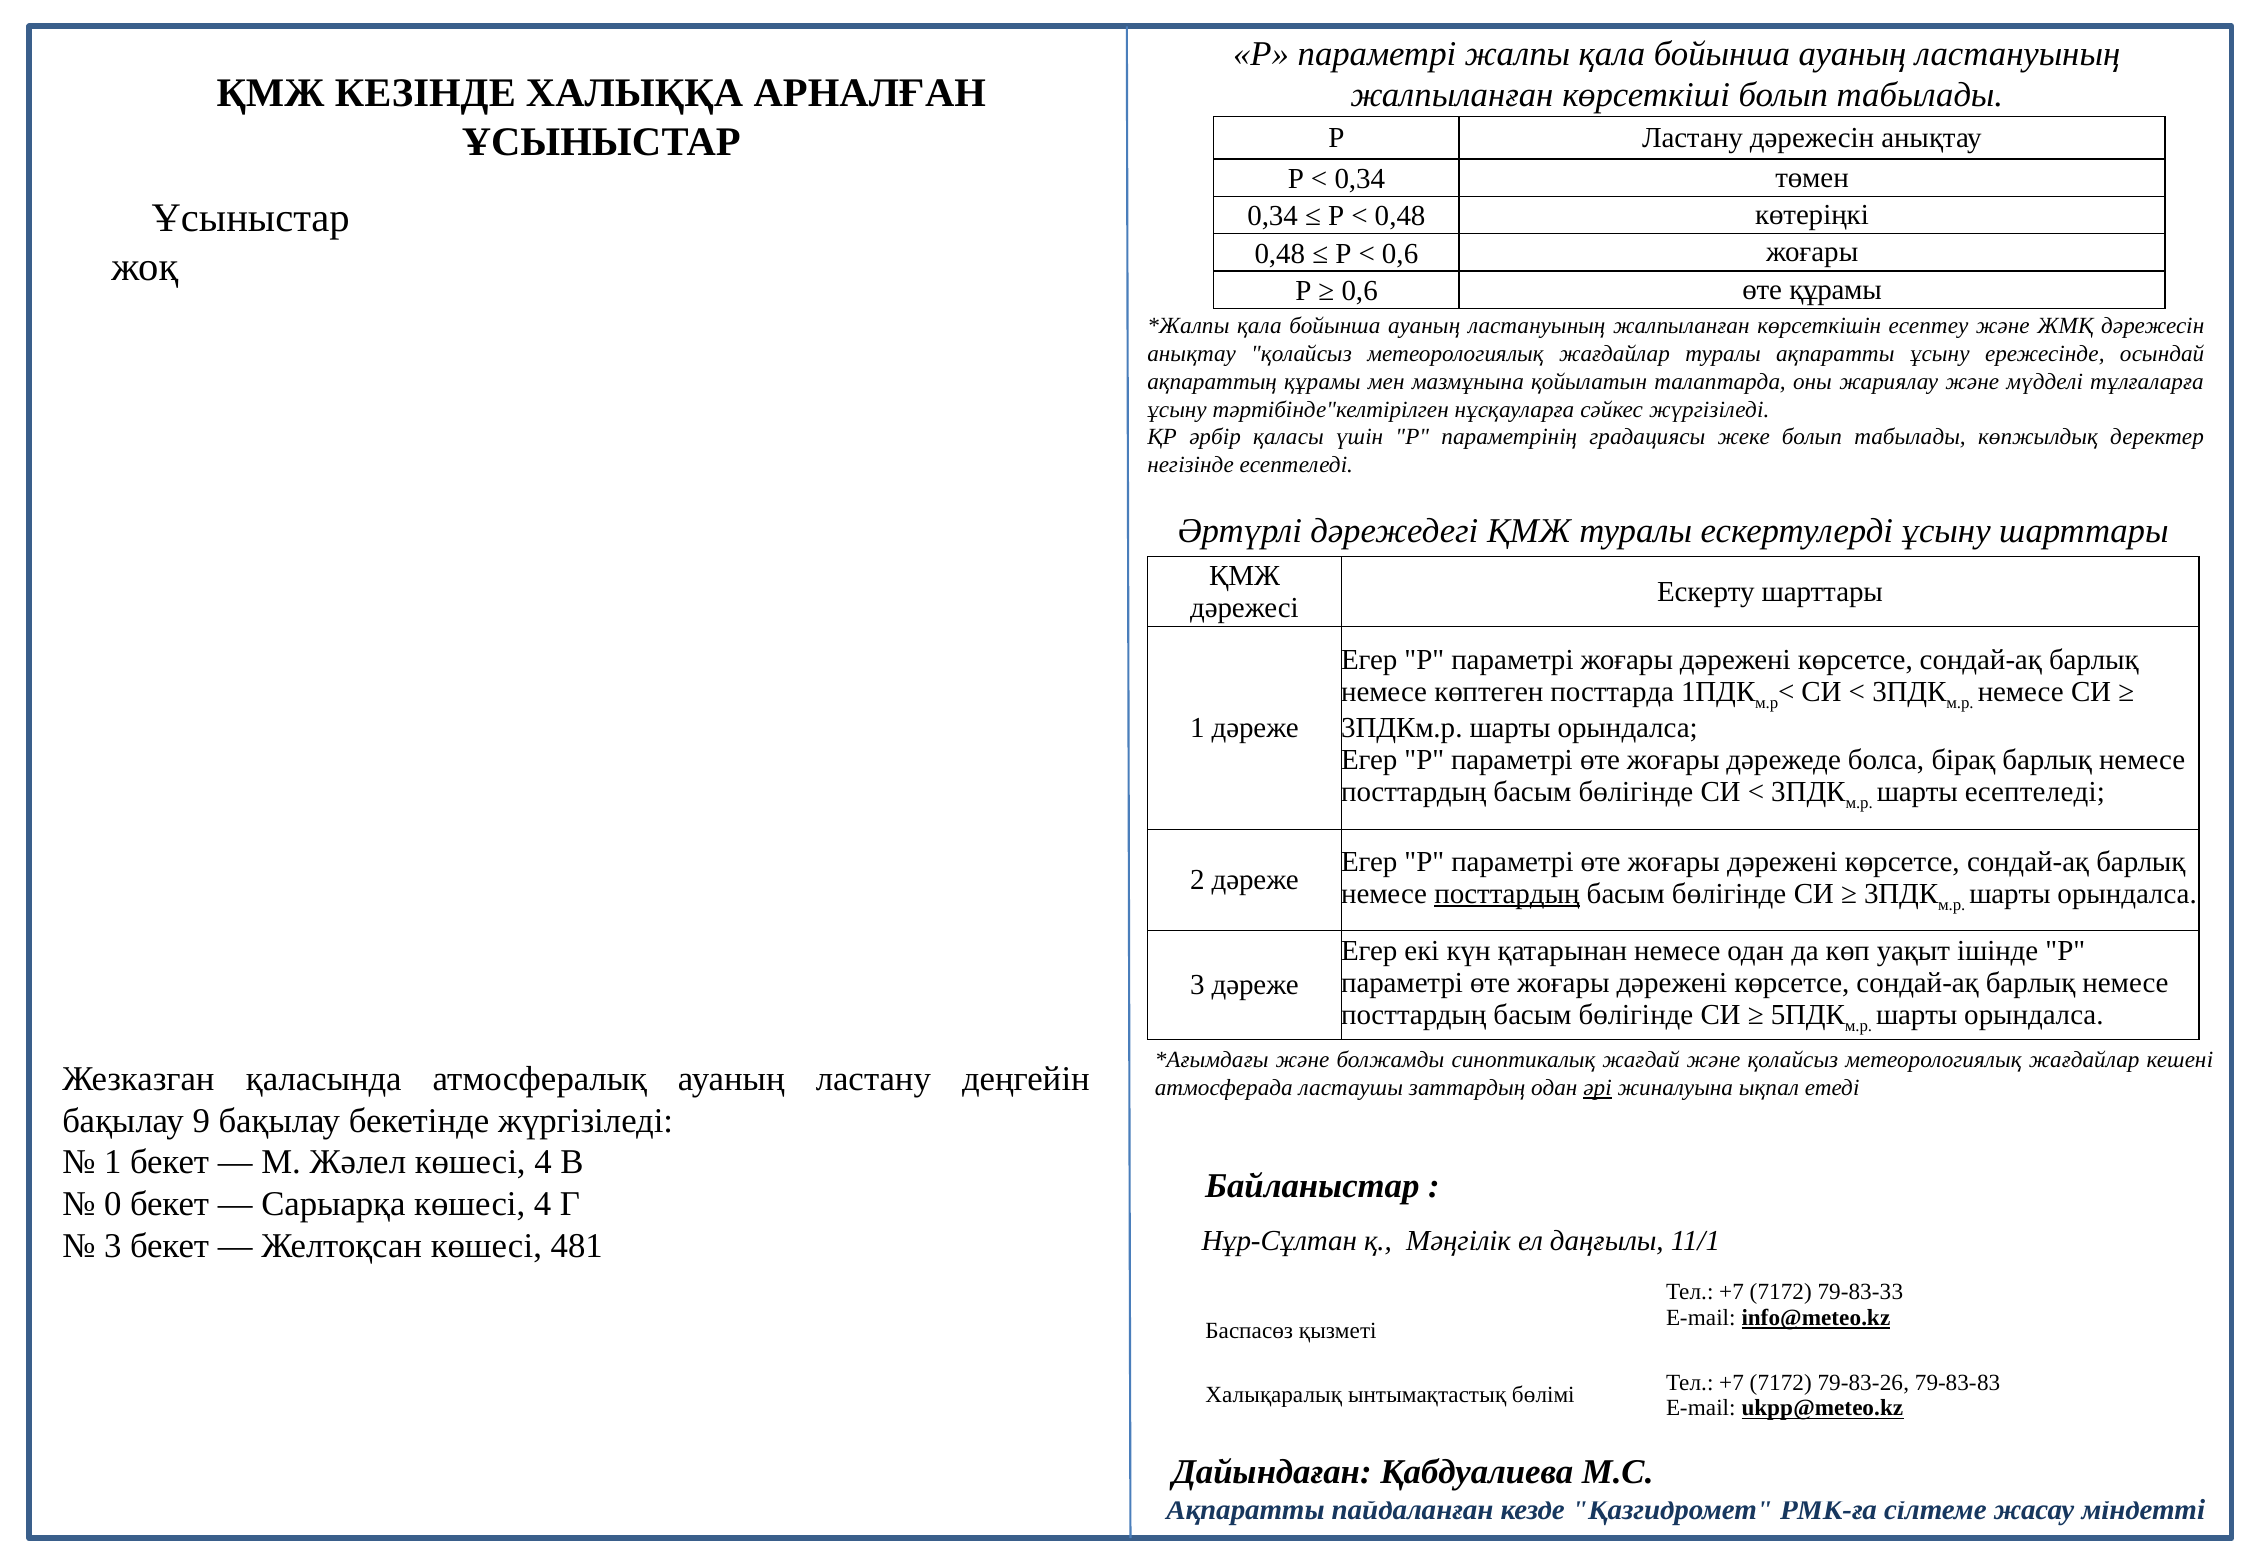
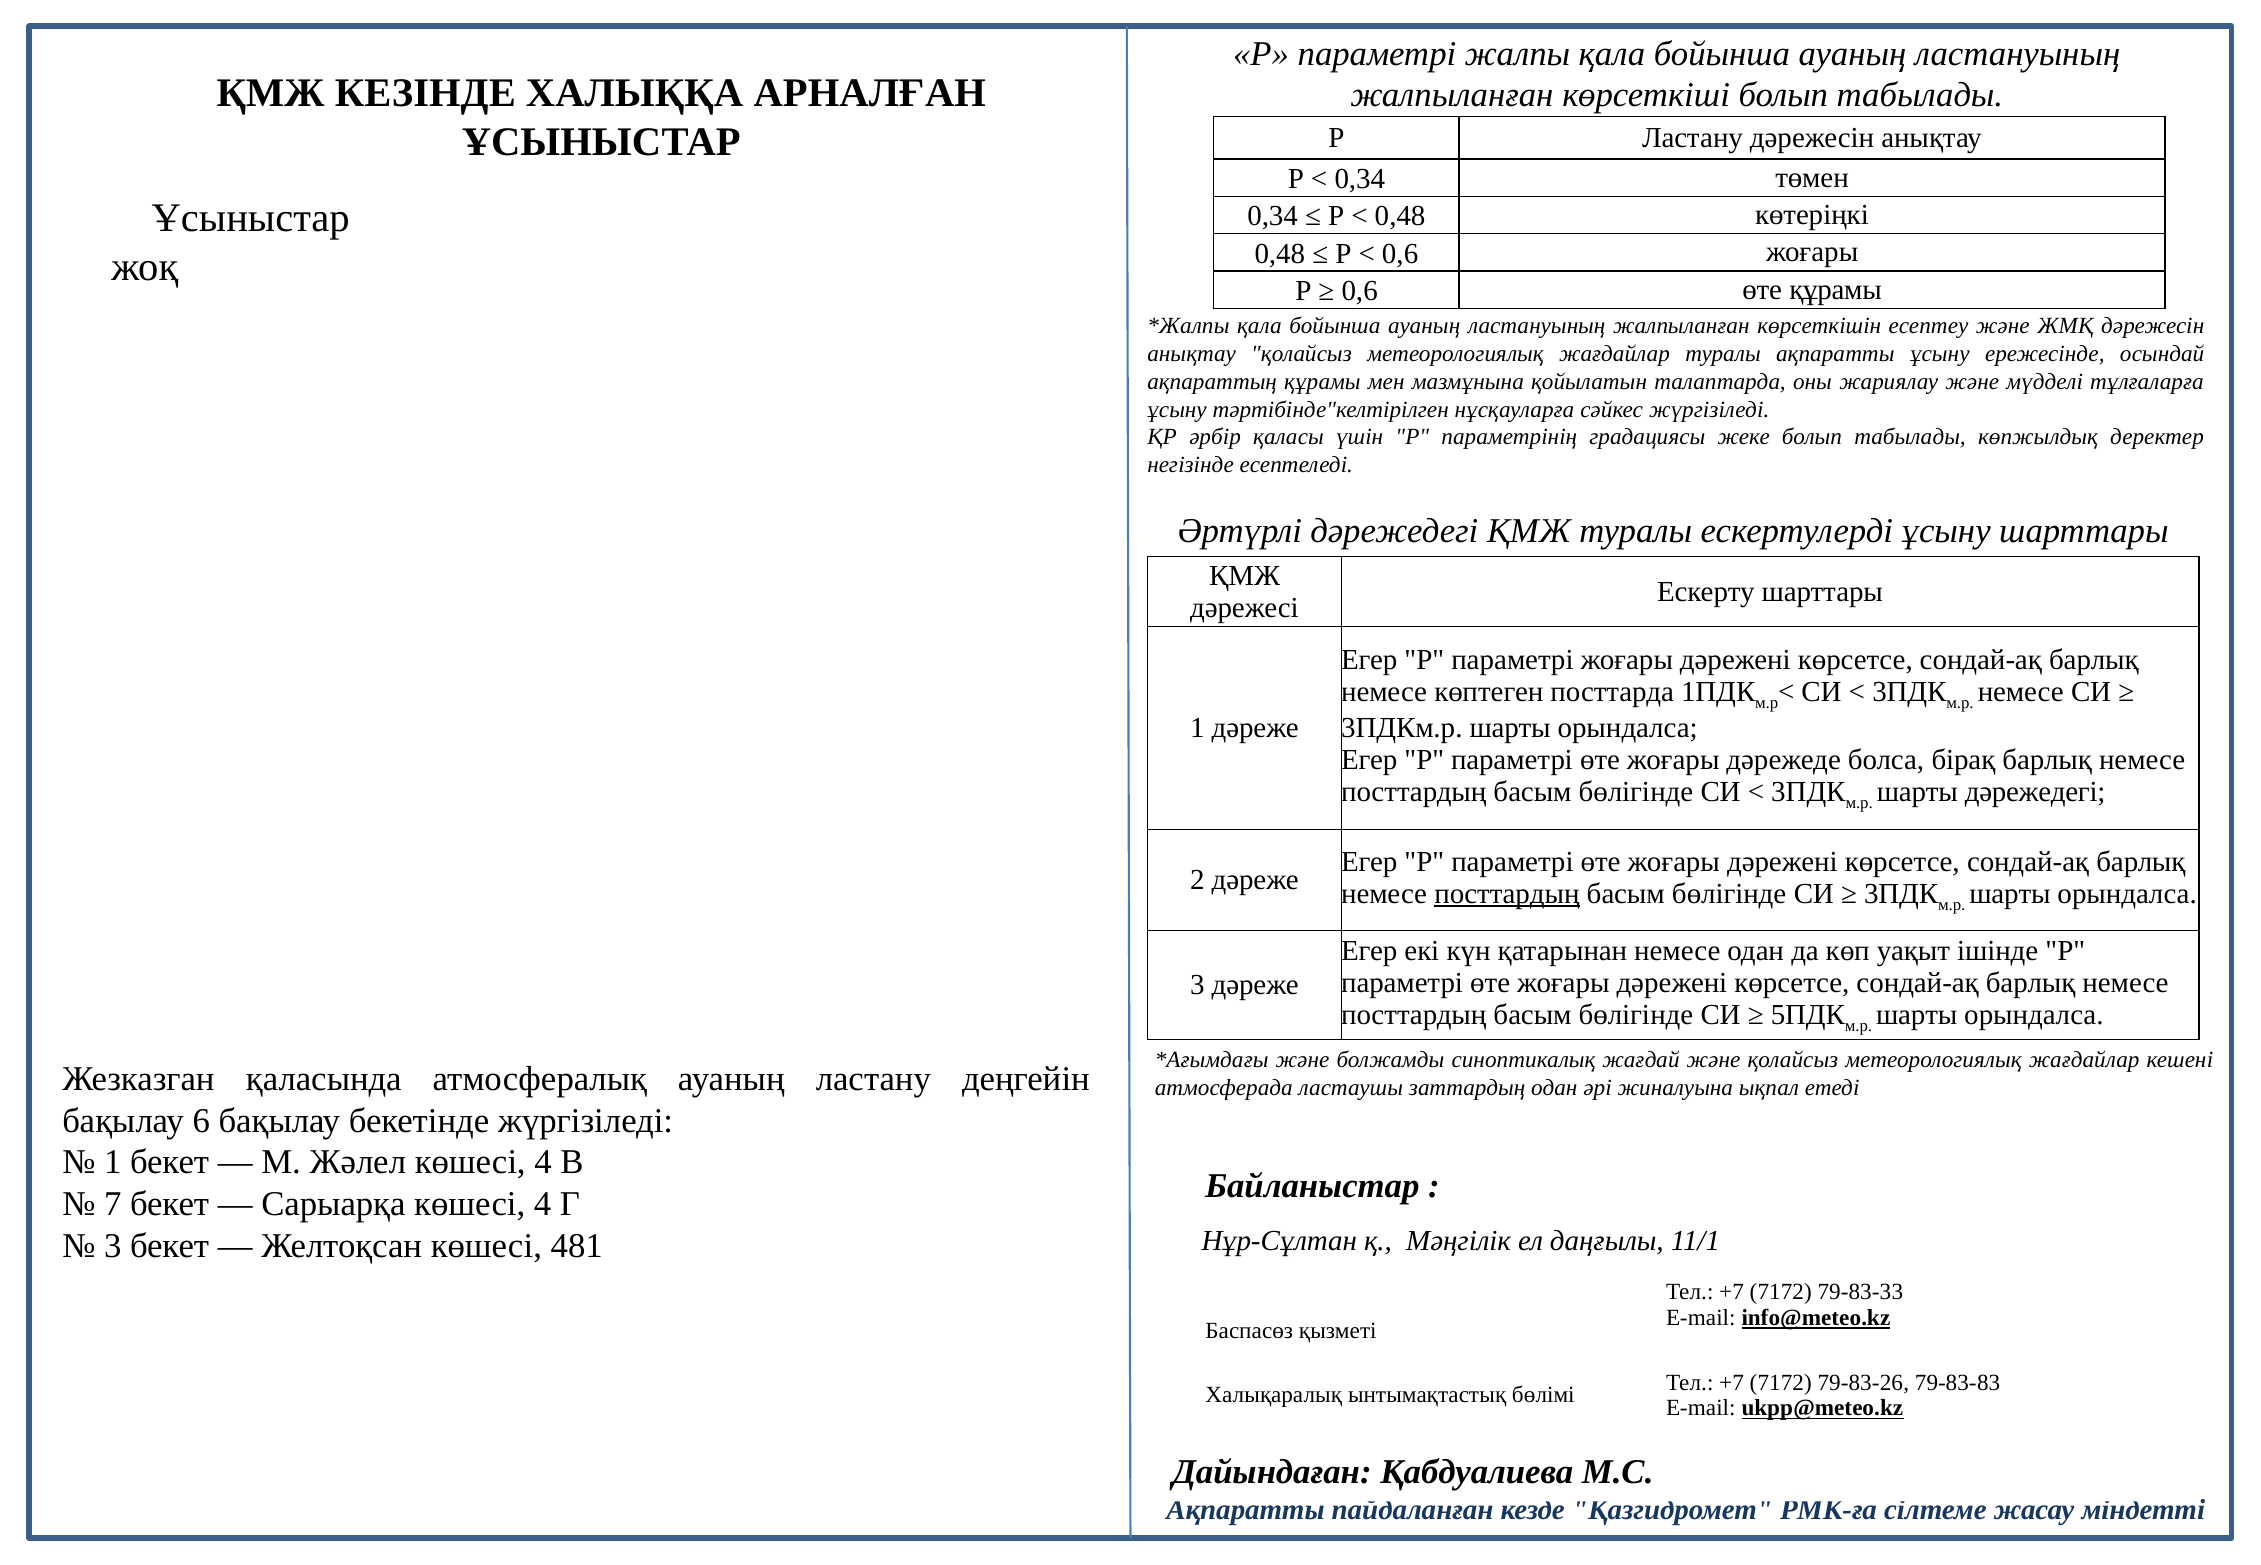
шарты есептеледі: есептеледі -> дәрежедегі (2035, 792)
әрі underline: present -> none (1598, 1088)
9: 9 -> 6 (201, 1121)
0: 0 -> 7 (113, 1204)
